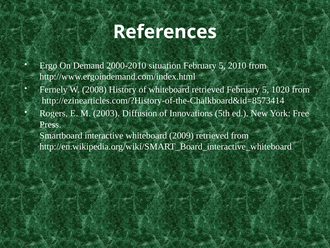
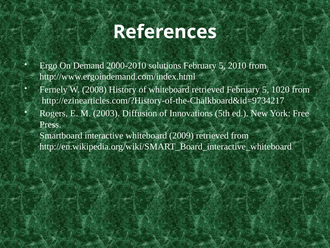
situation: situation -> solutions (165, 66)
http://ezinearticles.com/?History-of-the-Chalkboard&id=8573414: http://ezinearticles.com/?History-of-the-Chalkboard&id=8573414 -> http://ezinearticles.com/?History-of-the-Chalkboard&id=9734217 (163, 100)
